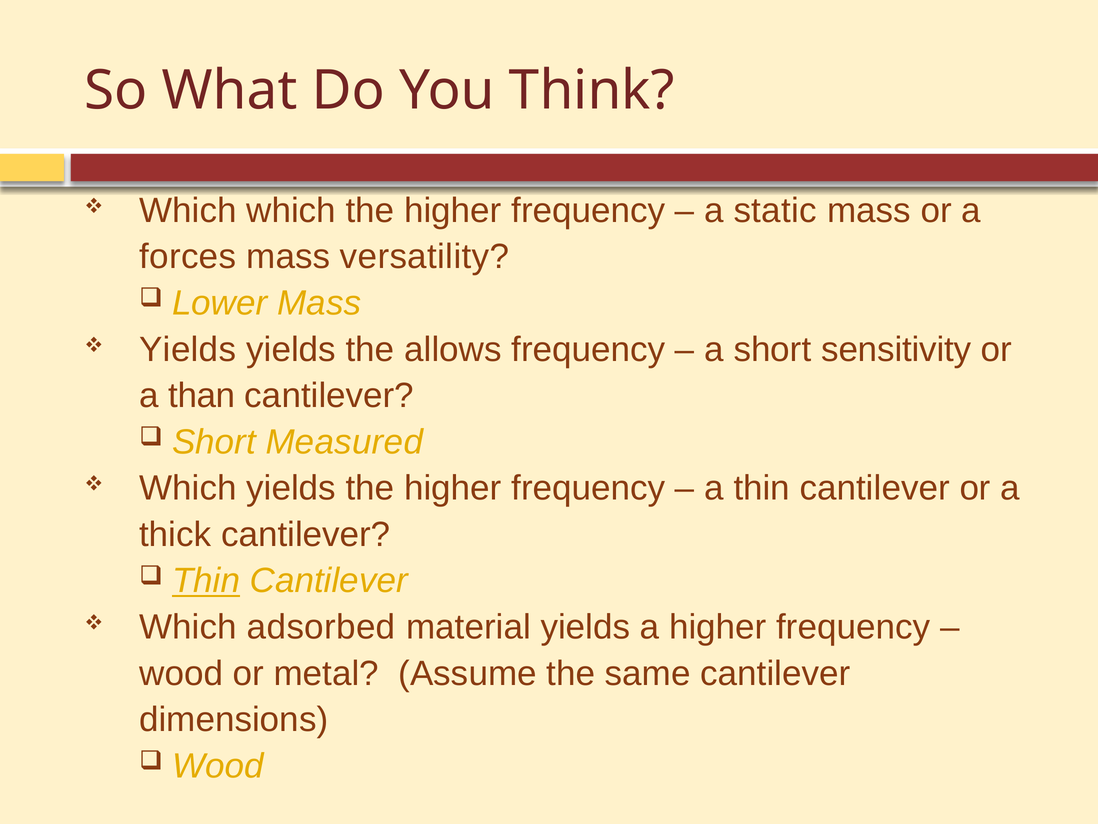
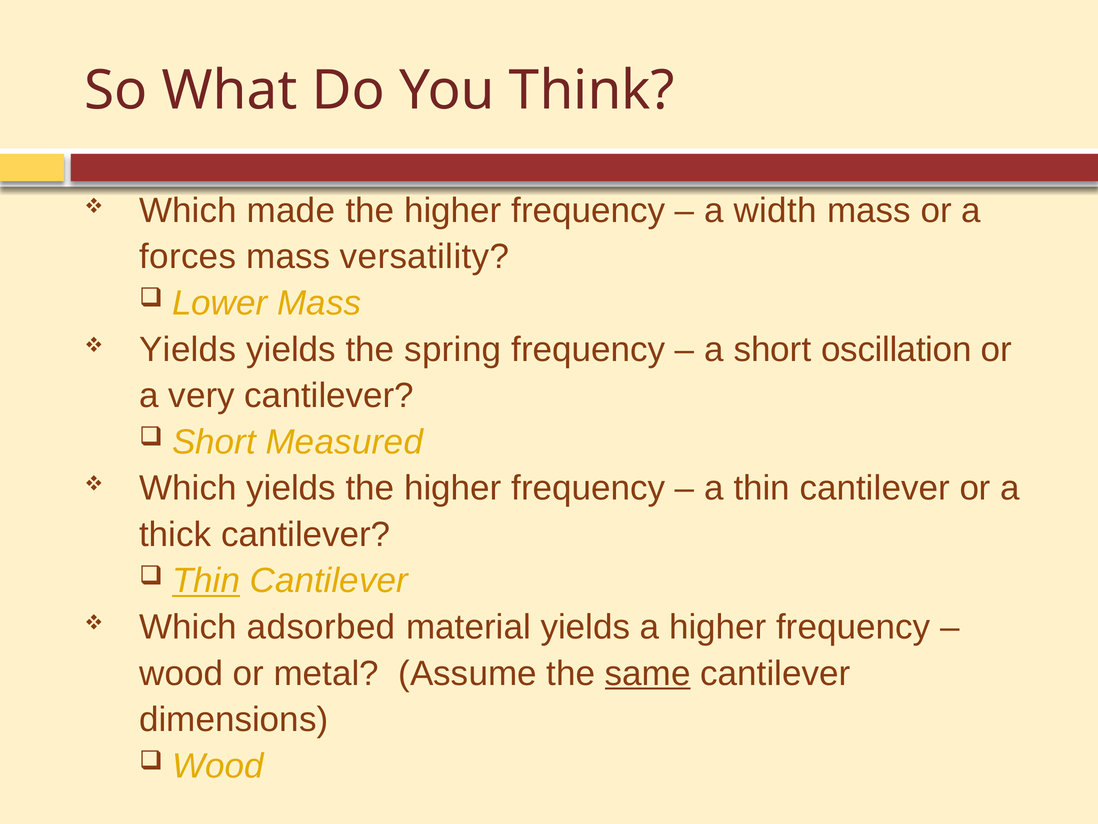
Which which: which -> made (291, 210)
static: static -> width (775, 210)
allows: allows -> spring (453, 349)
sensitivity: sensitivity -> oscillation (896, 349)
than: than -> very (202, 396)
same underline: none -> present (648, 673)
